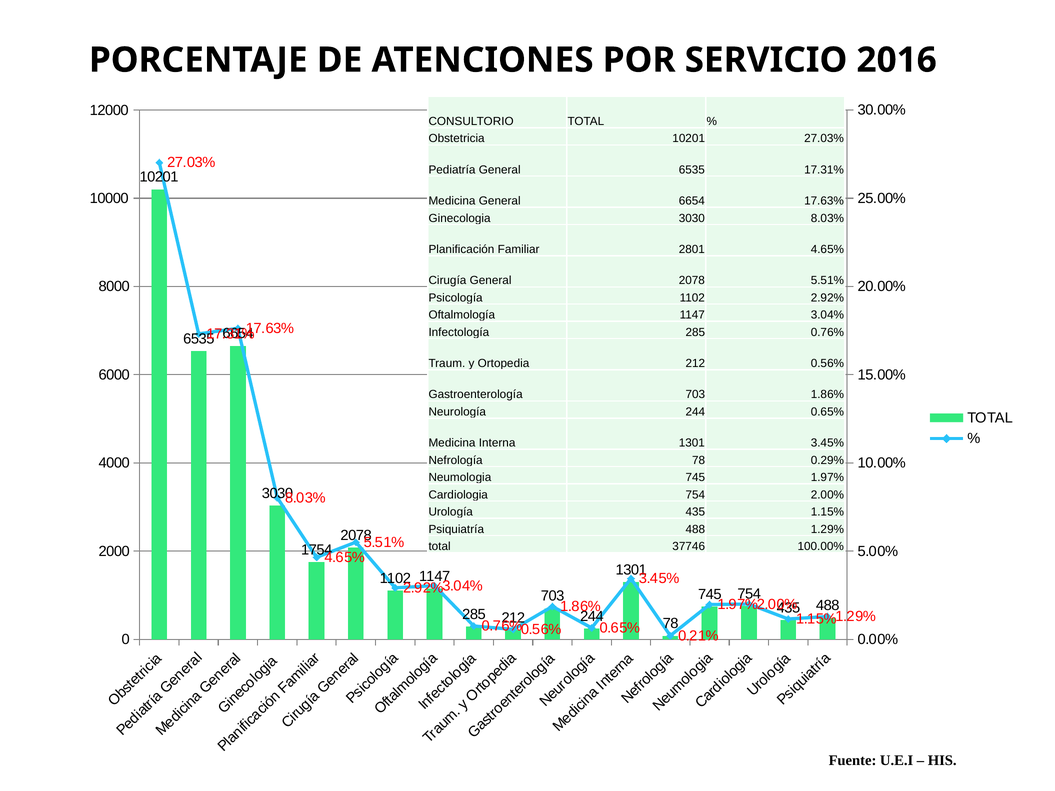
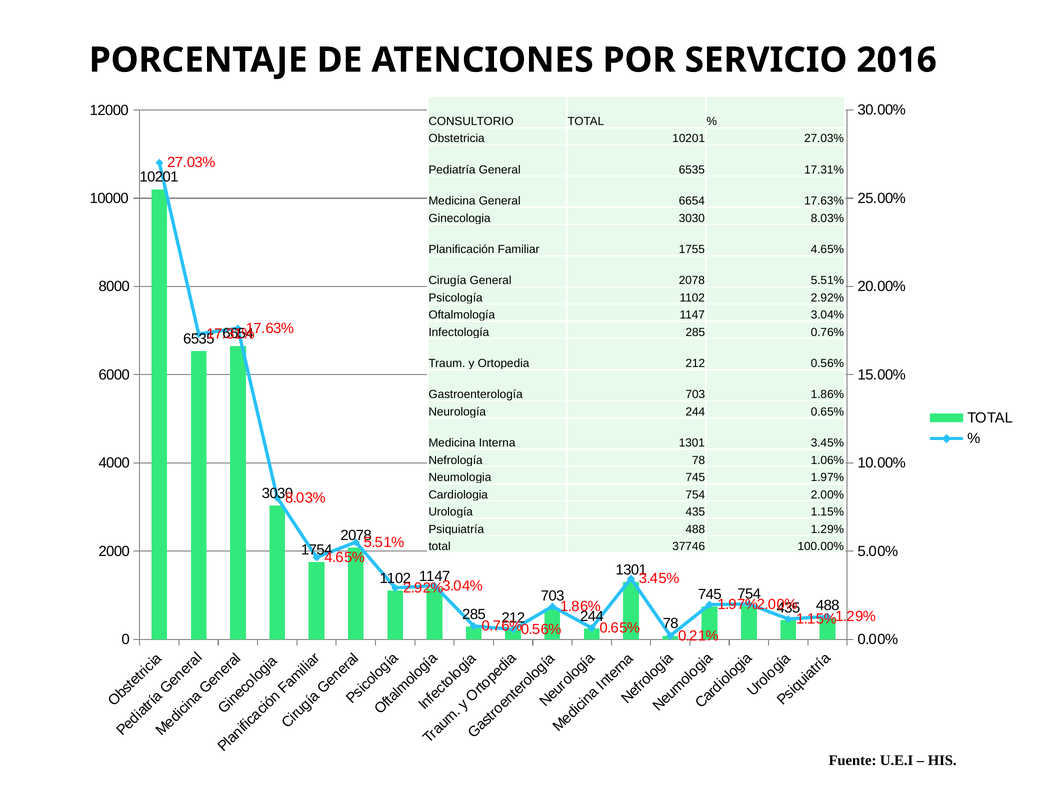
2801: 2801 -> 1755 (692, 249)
0.29%: 0.29% -> 1.06% (827, 460)
